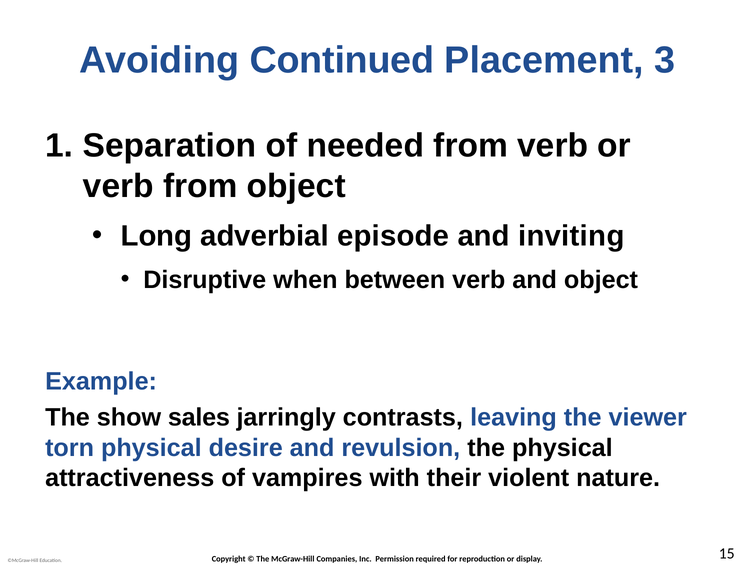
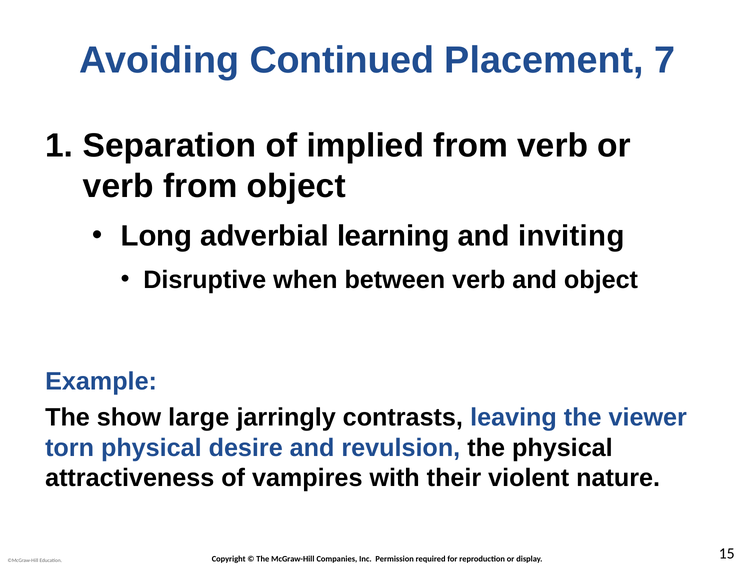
3: 3 -> 7 (665, 60)
needed: needed -> implied (365, 146)
episode: episode -> learning (393, 236)
sales: sales -> large (199, 418)
